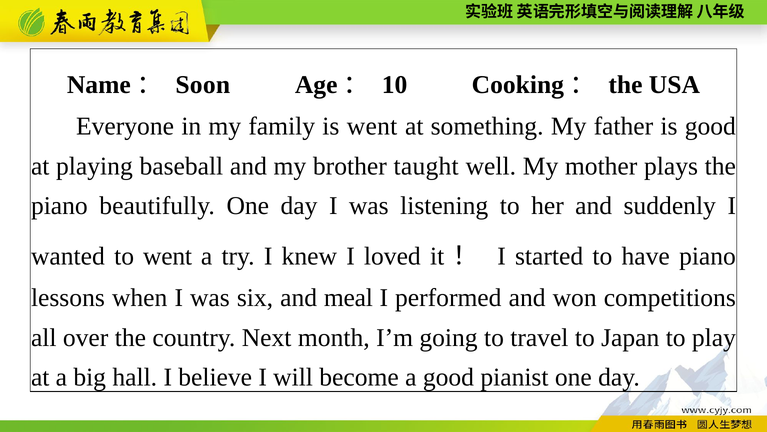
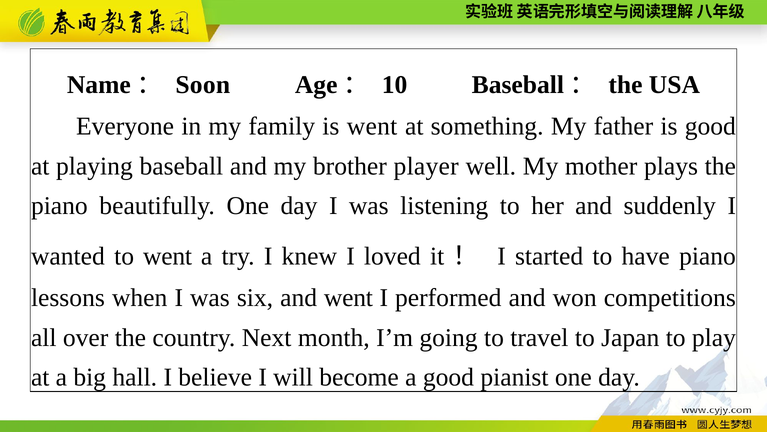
10 Cooking: Cooking -> Baseball (518, 85)
taught: taught -> player (426, 166)
and meal: meal -> went (348, 297)
